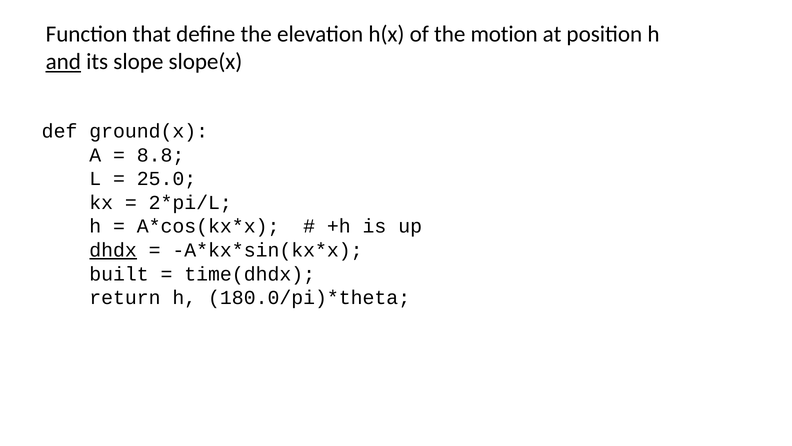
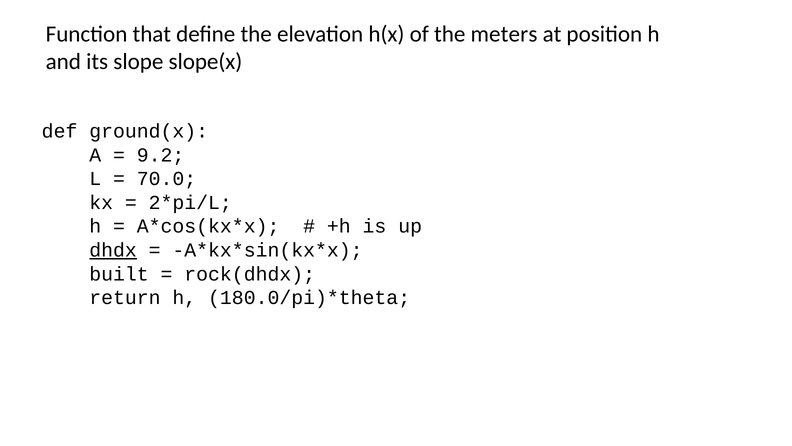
motion: motion -> meters (504, 34)
and underline: present -> none (63, 62)
8.8: 8.8 -> 9.2 (161, 155)
25.0: 25.0 -> 70.0 (167, 179)
time(dhdx: time(dhdx -> rock(dhdx (250, 274)
